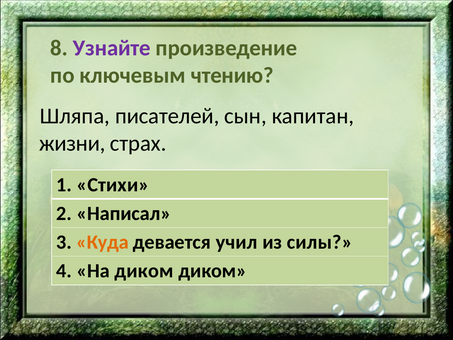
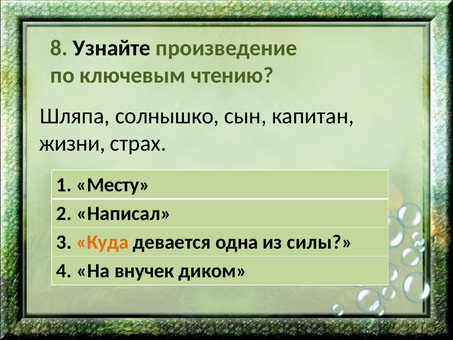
Узнайте colour: purple -> black (112, 48)
писателей: писателей -> солнышко (167, 116)
Стихи: Стихи -> Месту (113, 185)
учил: учил -> одна (237, 242)
На диком: диком -> внучек (144, 271)
